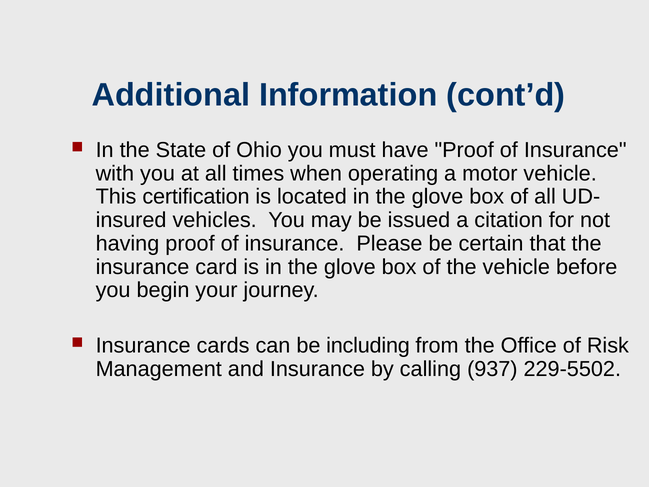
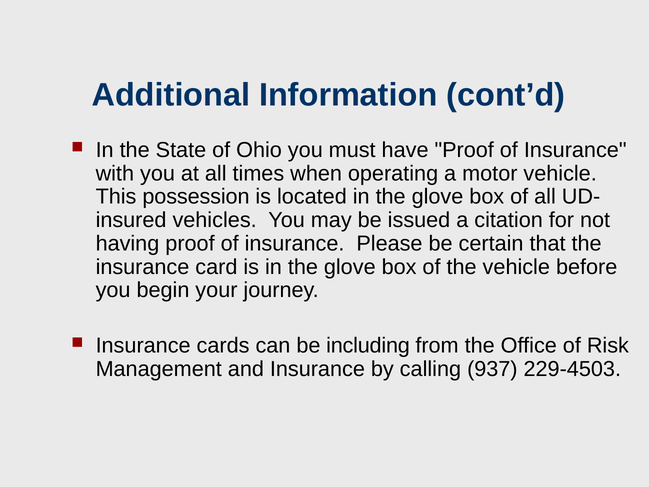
certification: certification -> possession (196, 197)
229-5502: 229-5502 -> 229-4503 (572, 369)
